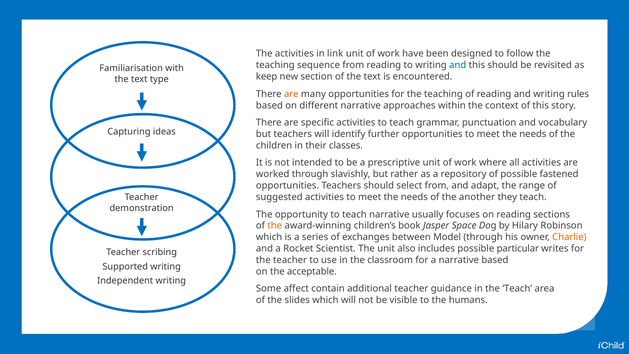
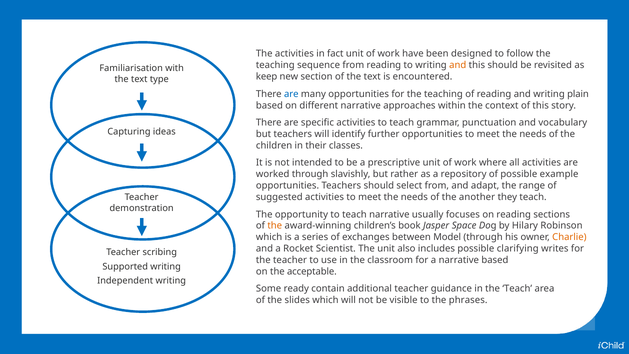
link: link -> fact (335, 54)
and colour: blue -> orange (458, 65)
are colour: orange -> blue (291, 94)
rules: rules -> plain (578, 94)
fastened: fastened -> example (559, 174)
particular: particular -> clarifying (518, 248)
affect: affect -> ready (296, 289)
humans: humans -> phrases (468, 300)
